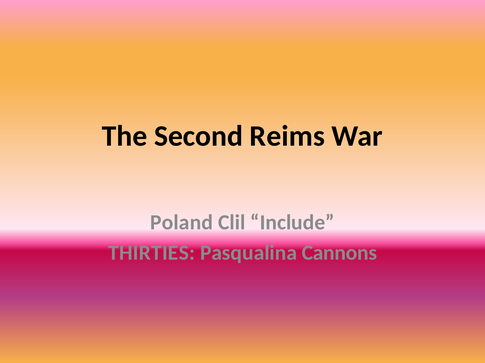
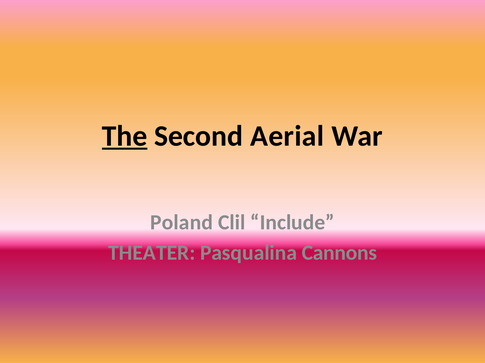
The underline: none -> present (125, 136)
Reims: Reims -> Aerial (287, 136)
THIRTIES: THIRTIES -> THEATER (152, 253)
